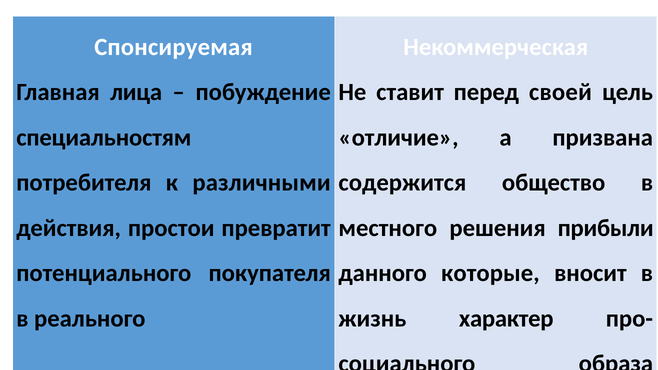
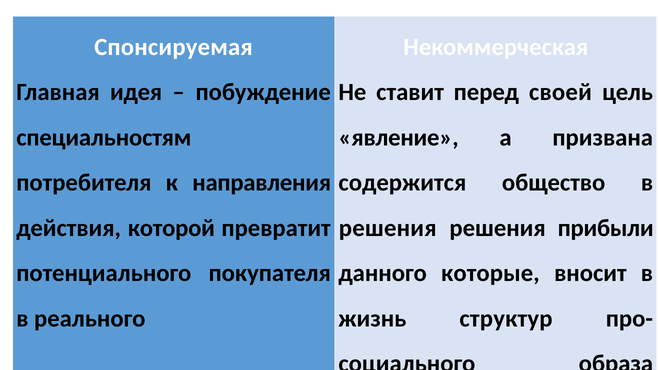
лица: лица -> идея (136, 92)
отличие: отличие -> явление (399, 138)
различными: различными -> направления (262, 183)
простои: простои -> которой (171, 228)
местного: местного -> решения (388, 228)
характер: характер -> структур (506, 319)
